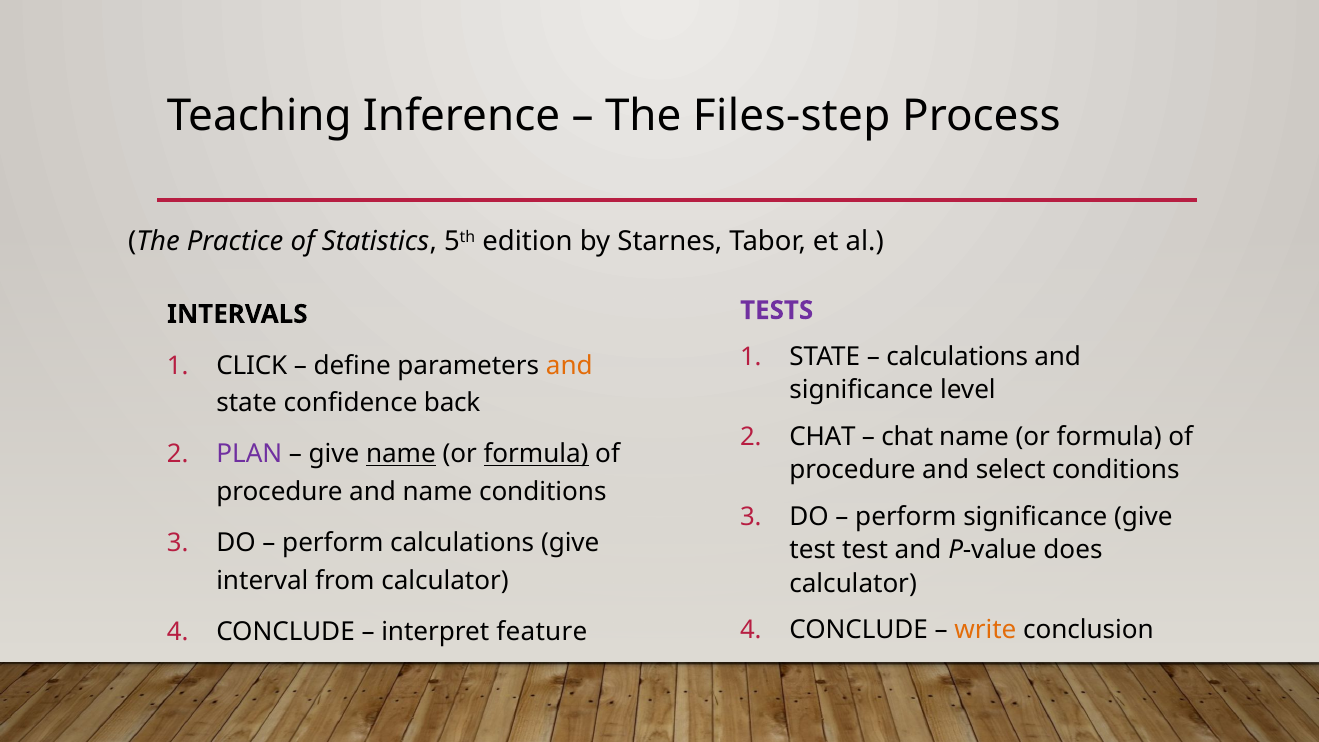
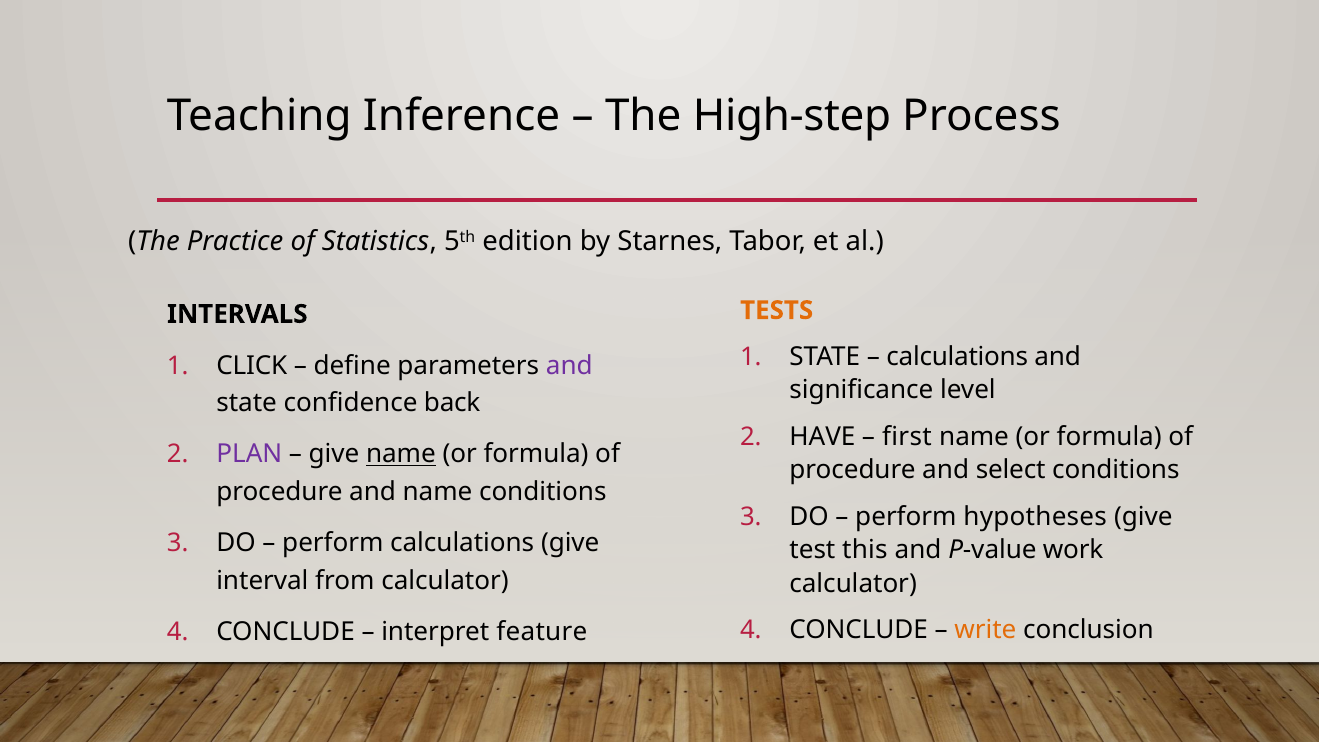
Files-step: Files-step -> High-step (792, 115)
TESTS colour: purple -> orange (777, 310)
and colour: orange -> purple (569, 365)
CHAT: CHAT -> HAVE (822, 436)
chat: chat -> first (907, 436)
formula underline: present -> none (536, 454)
perform significance: significance -> hypotheses (1035, 516)
test test: test -> this (865, 550)
does: does -> work (1073, 550)
